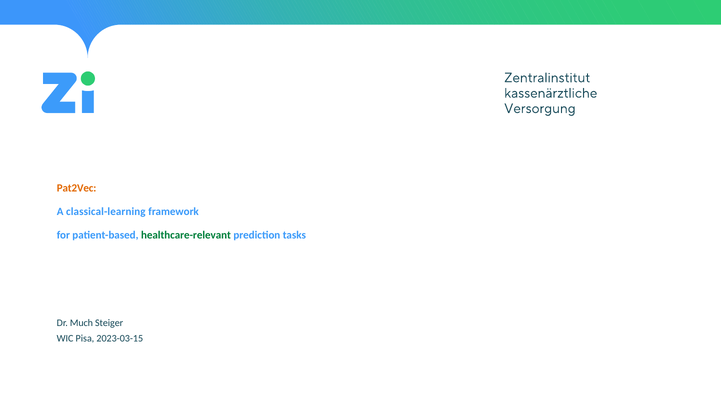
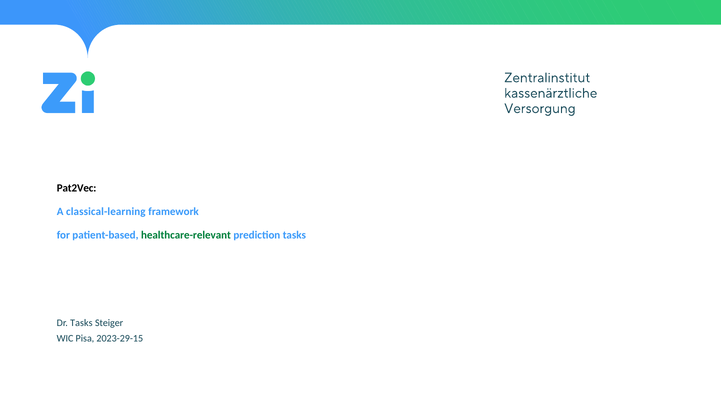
Pat2Vec colour: orange -> black (77, 188)
Dr Much: Much -> Tasks (81, 323)
2023-03-15: 2023-03-15 -> 2023-29-15 (120, 338)
